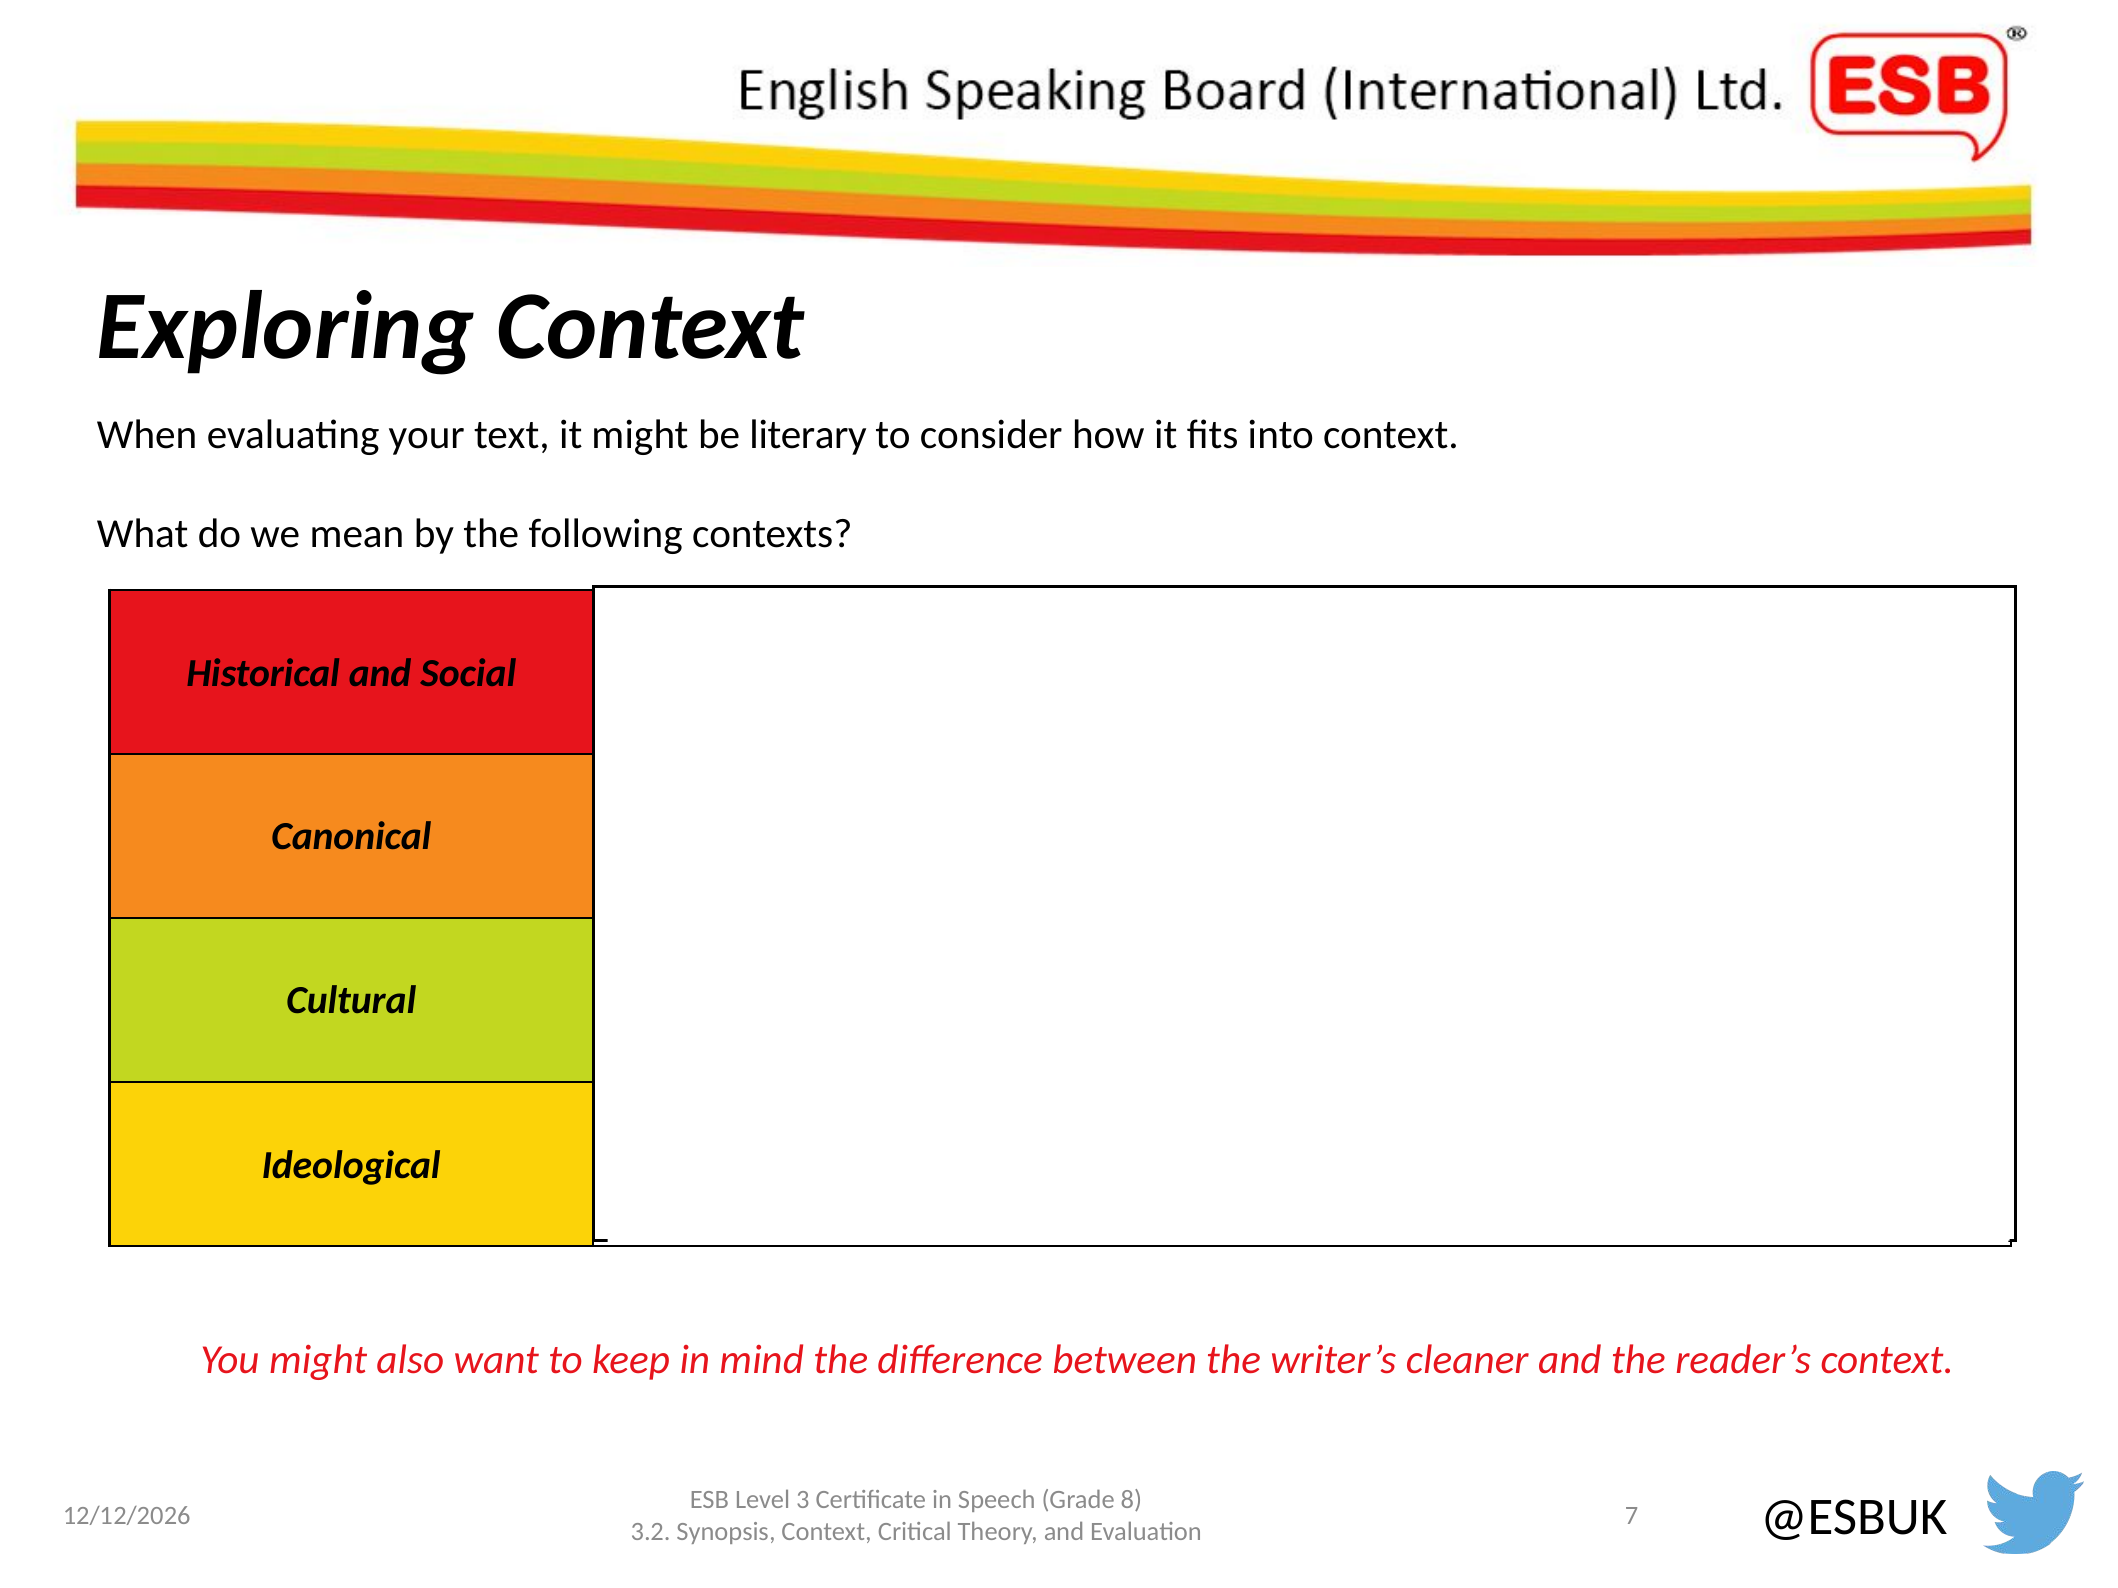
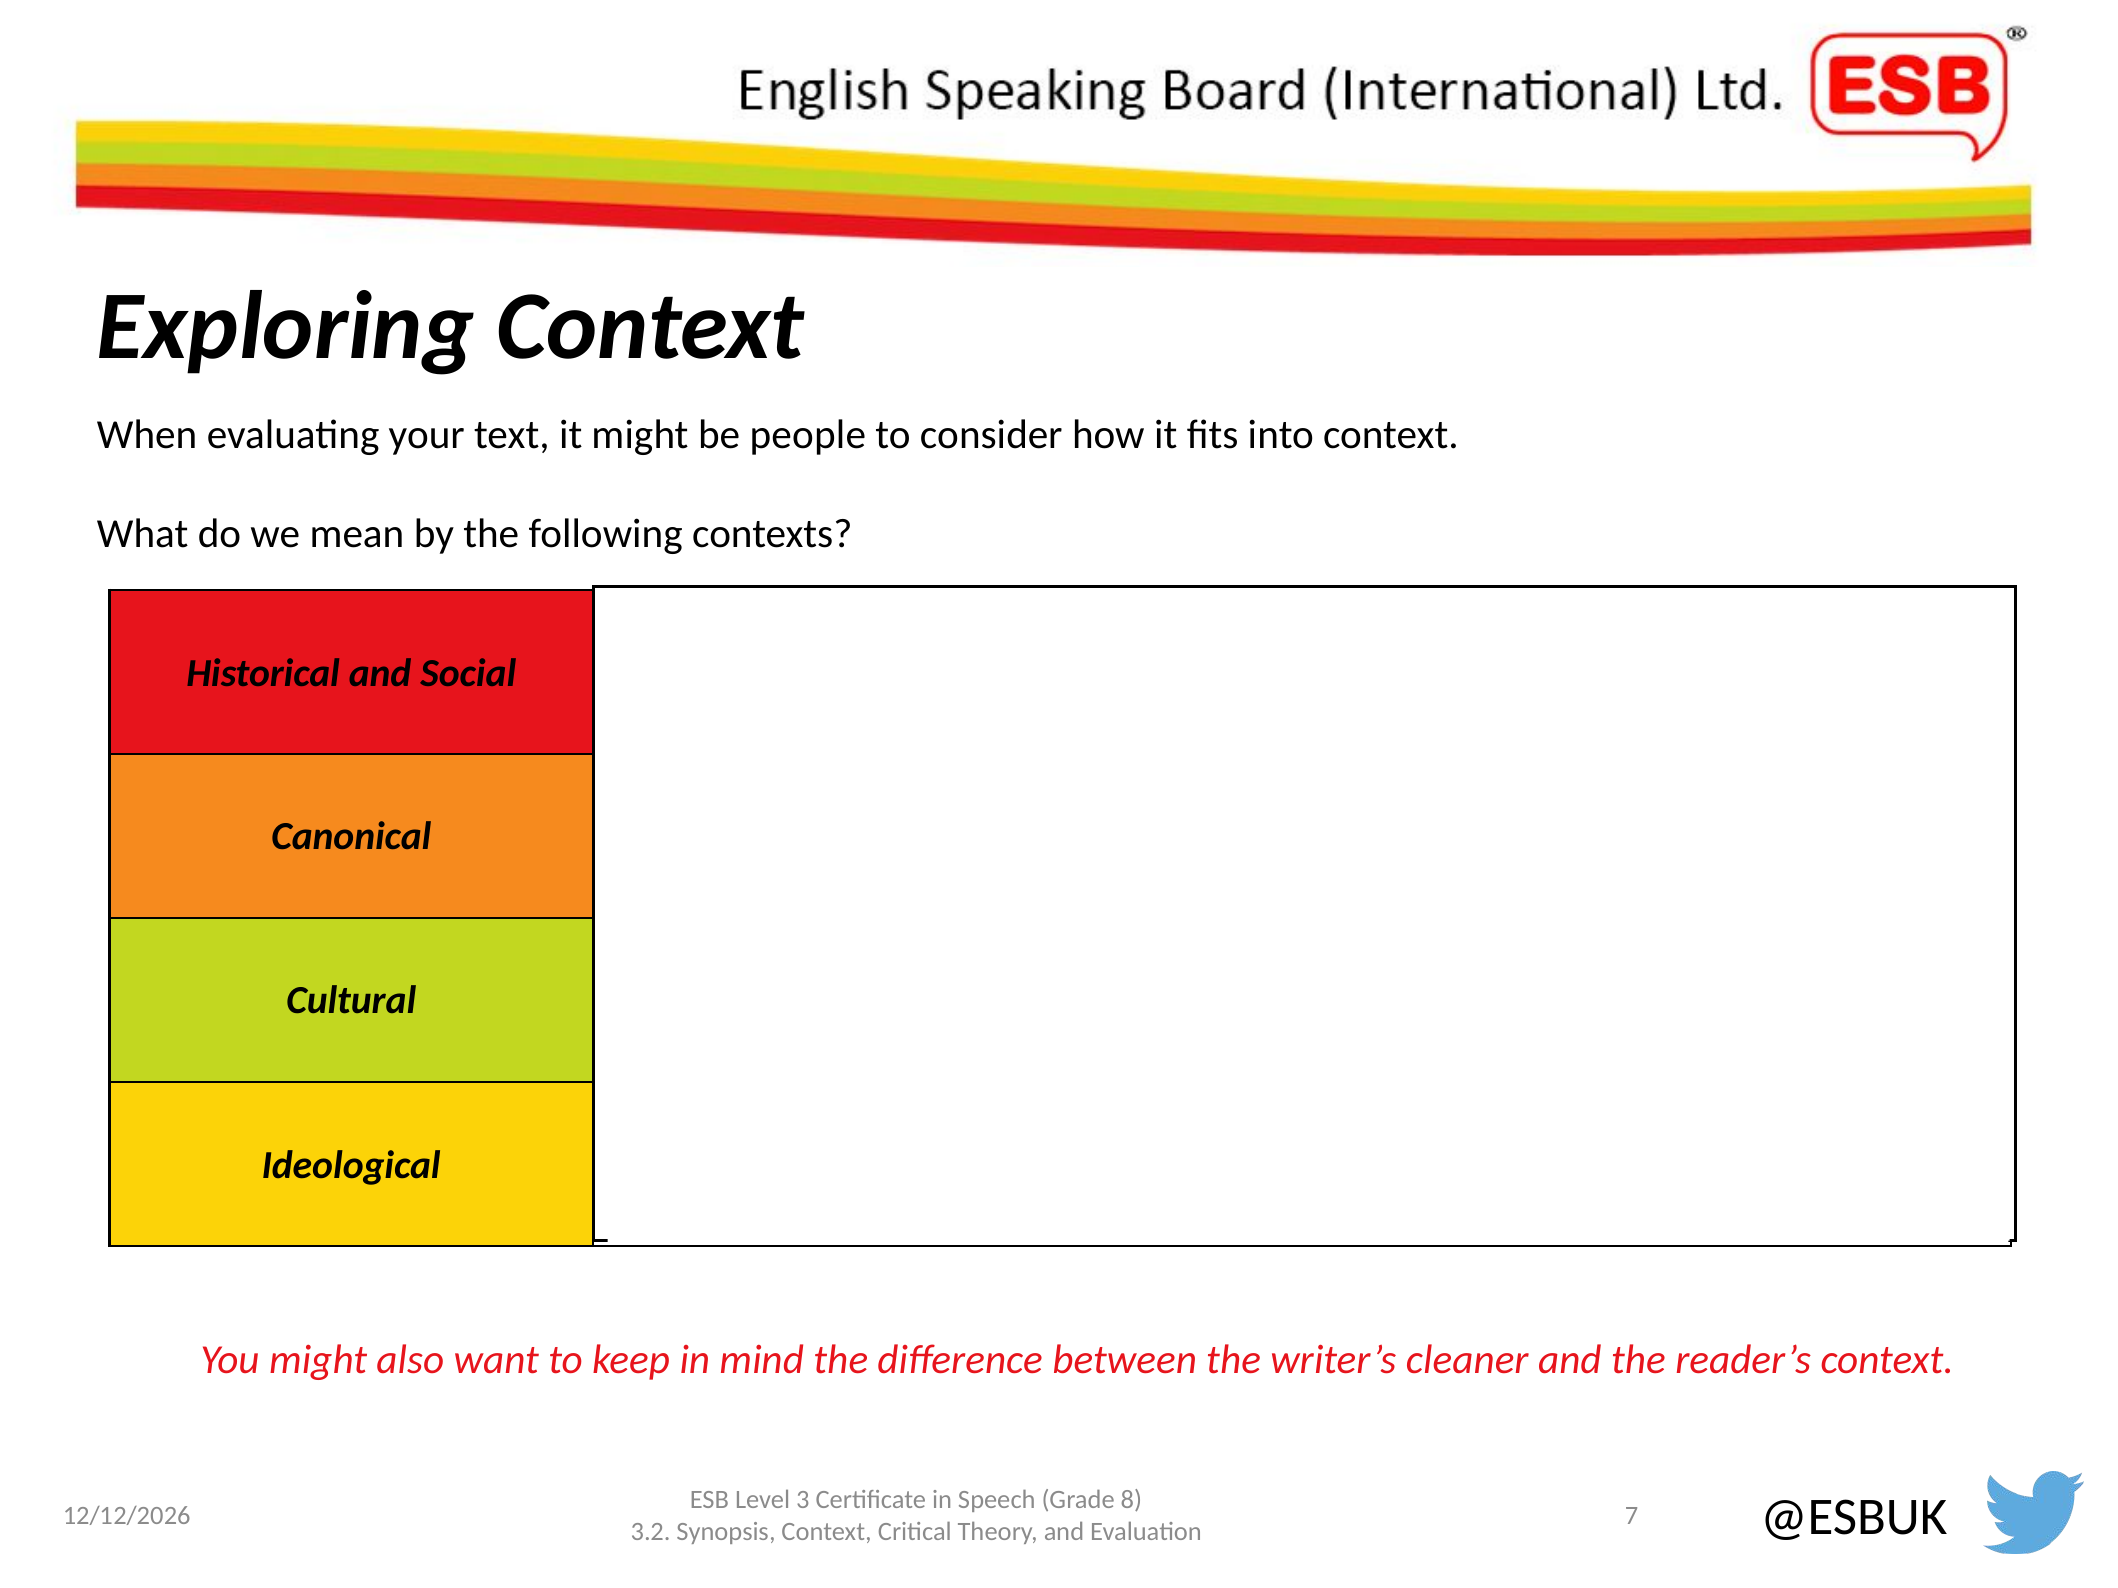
literary: literary -> people (808, 435)
